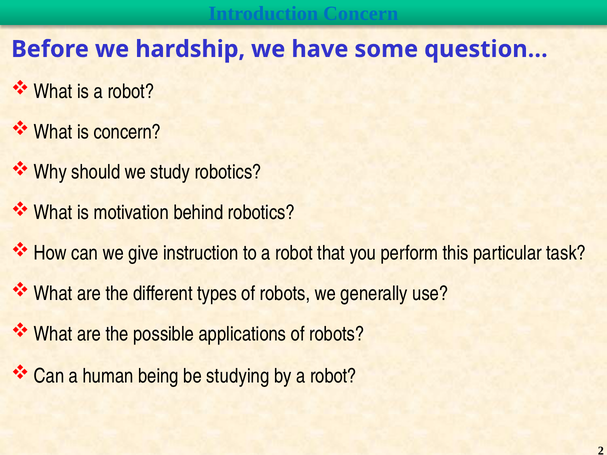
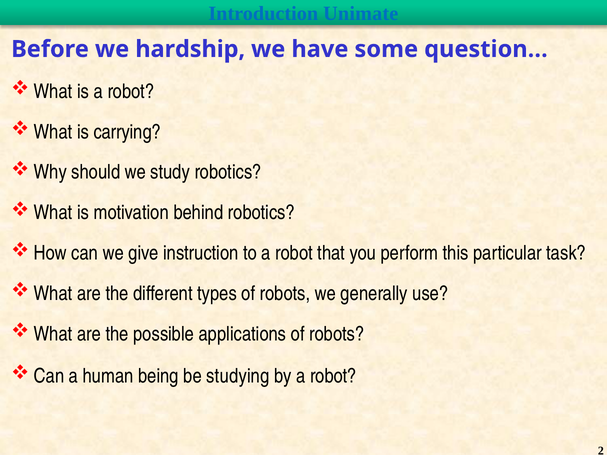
Introduction Concern: Concern -> Unimate (361, 14)
is concern: concern -> carrying (127, 132)
